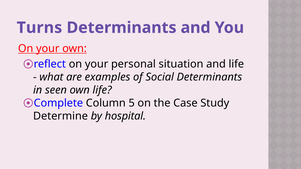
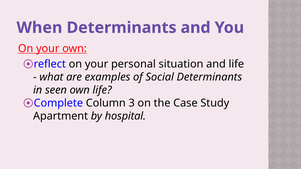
Turns: Turns -> When (39, 28)
5: 5 -> 3 (132, 103)
Determine: Determine -> Apartment (61, 116)
